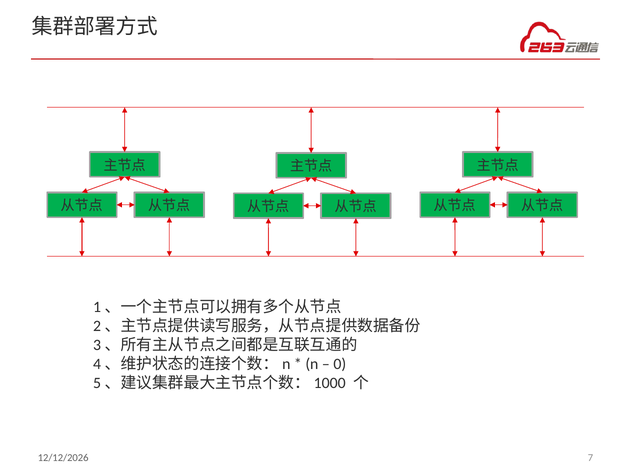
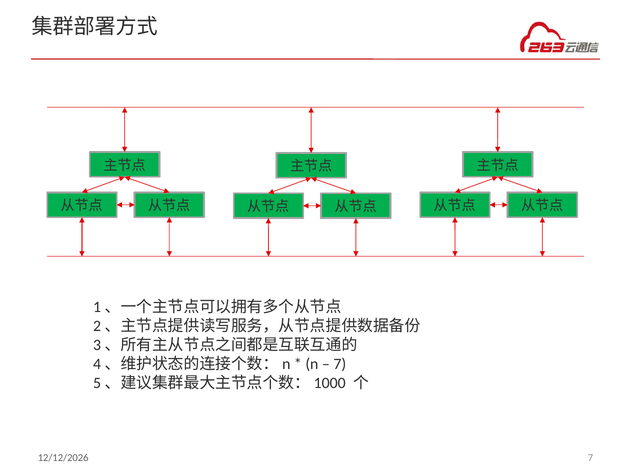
0: 0 -> 7 (340, 364)
